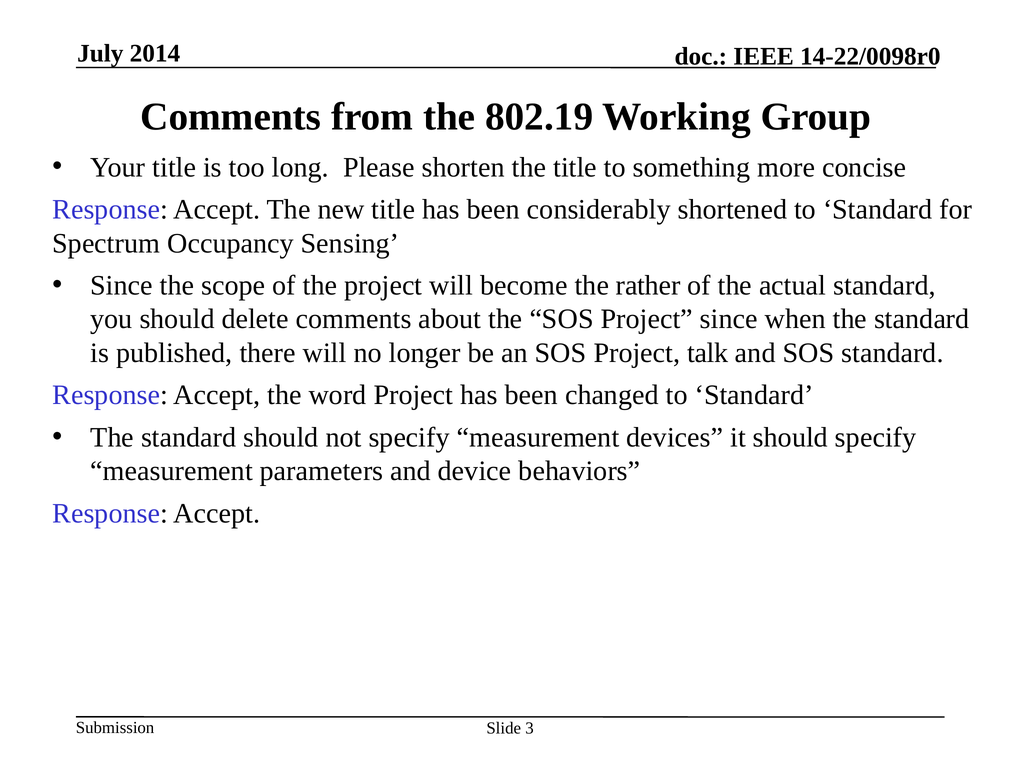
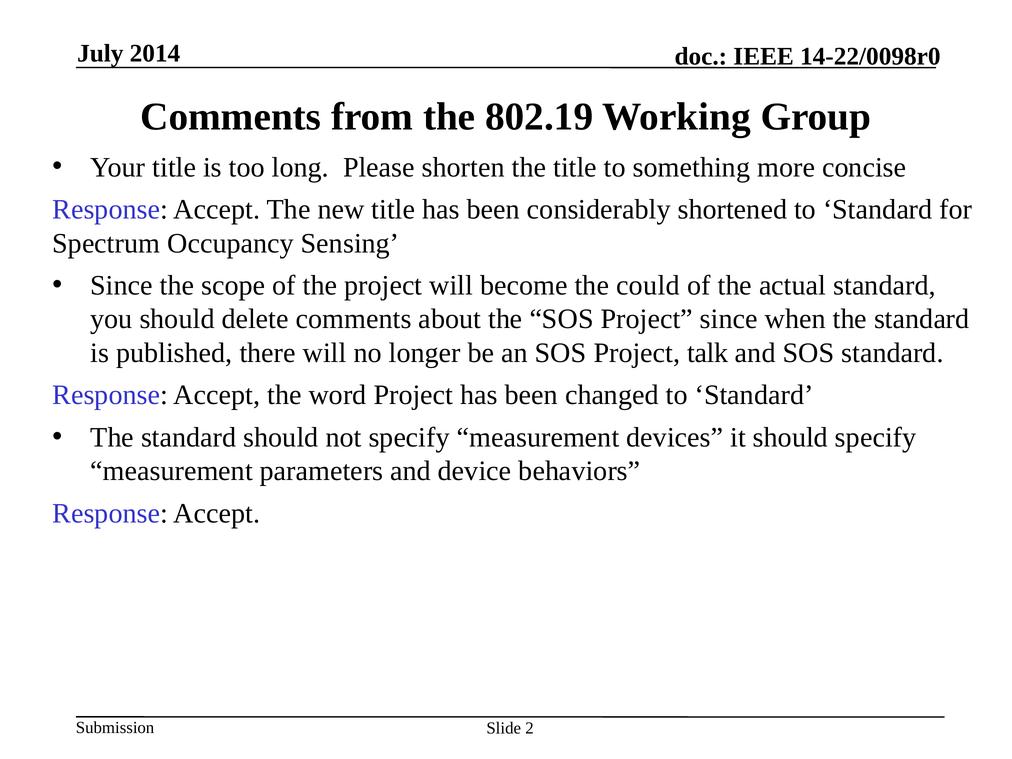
rather: rather -> could (648, 285)
3: 3 -> 2 (529, 728)
